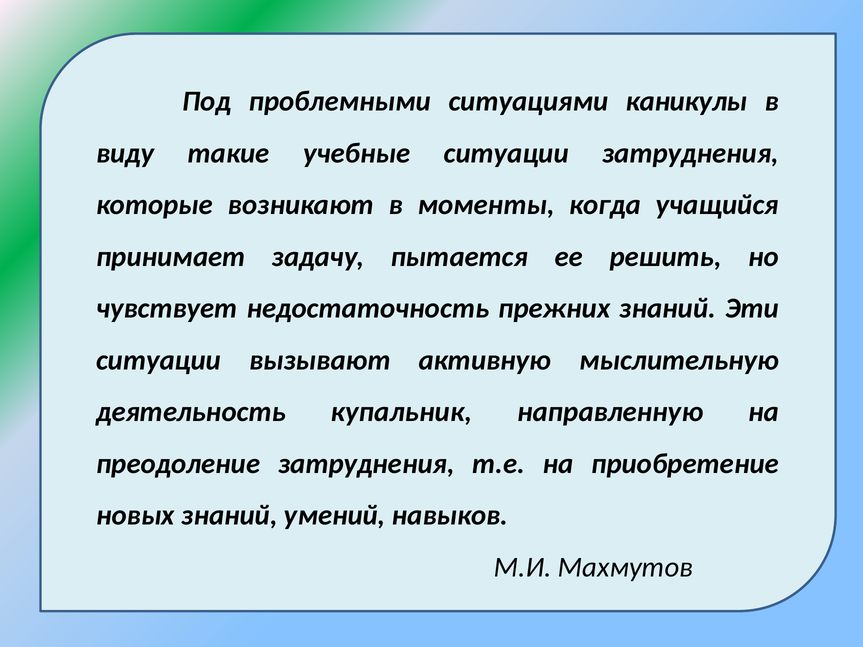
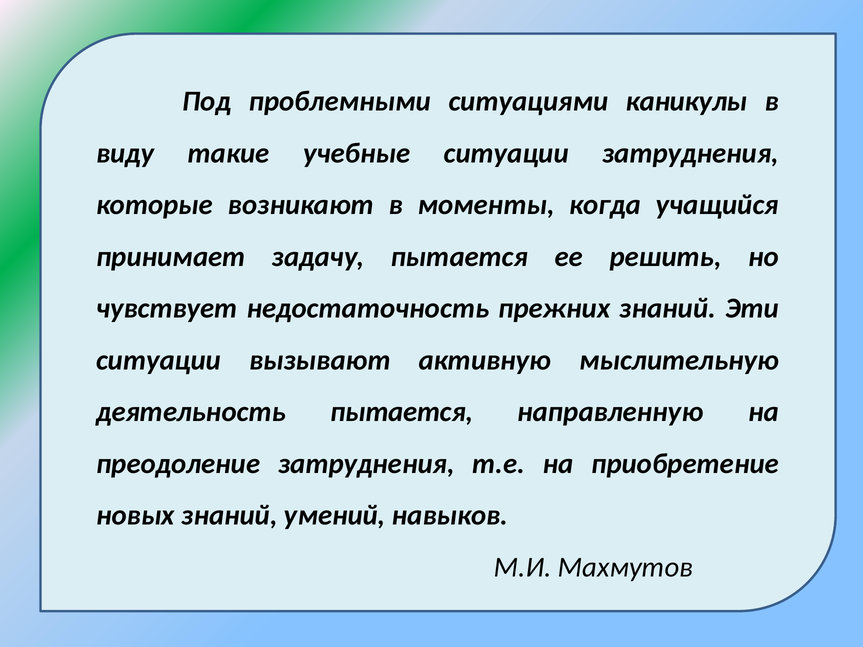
деятельность купальник: купальник -> пытается (402, 412)
